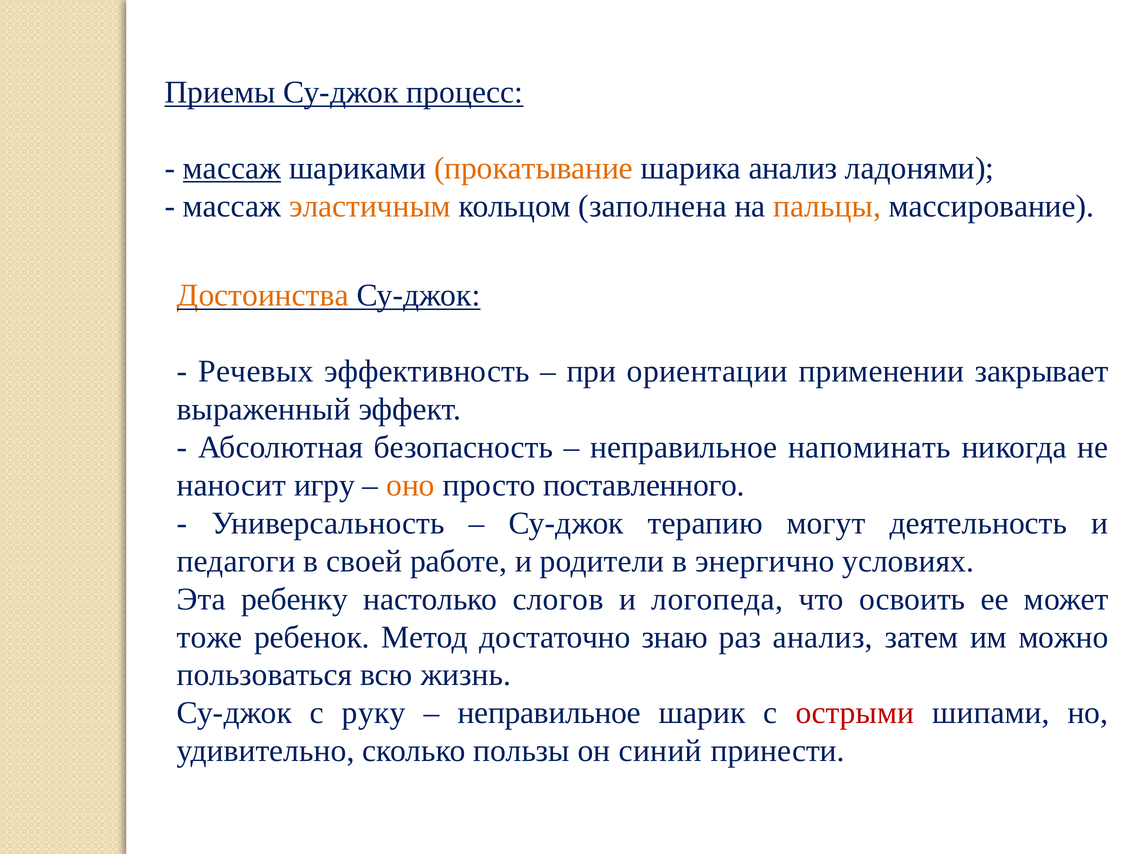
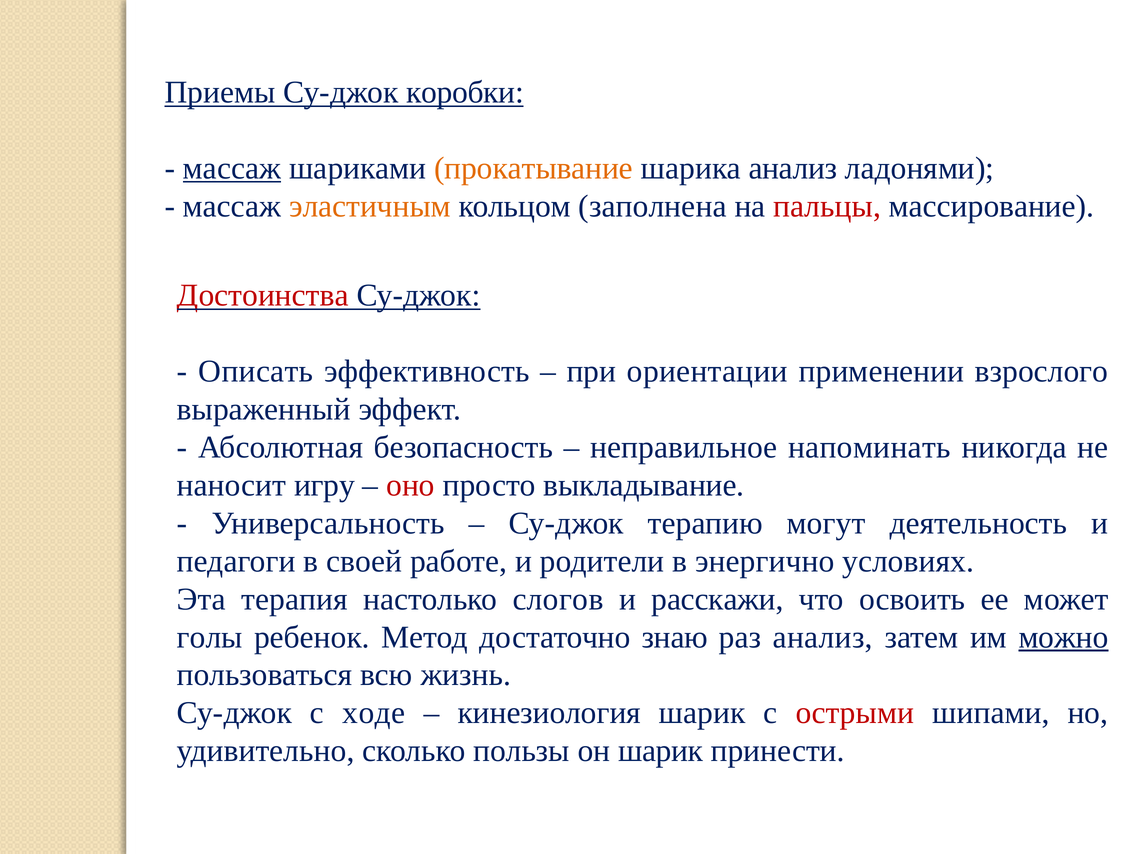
процесс: процесс -> коробки (465, 92)
пальцы colour: orange -> red (827, 206)
Достоинства colour: orange -> red (263, 295)
Речевых: Речевых -> Описать (256, 371)
закрывает: закрывает -> взрослого (1042, 371)
оно colour: orange -> red (410, 485)
поставленного: поставленного -> выкладывание (644, 485)
ребенку: ребенку -> терапия (295, 599)
логопеда: логопеда -> расскажи (717, 599)
тоже: тоже -> голы (210, 637)
можно underline: none -> present (1064, 637)
руку: руку -> ходе (374, 713)
неправильное: неправильное -> кинезиология (549, 713)
он синий: синий -> шарик (661, 751)
